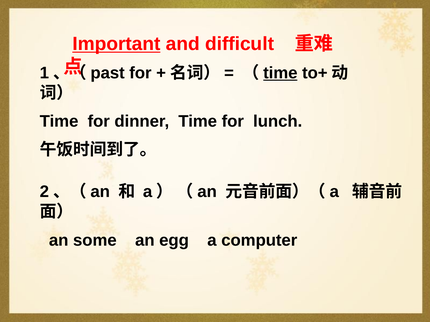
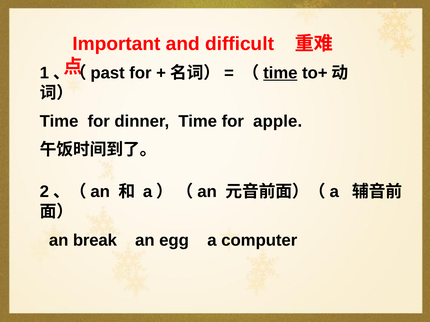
Important underline: present -> none (116, 44)
lunch: lunch -> apple (278, 121)
some: some -> break (95, 241)
